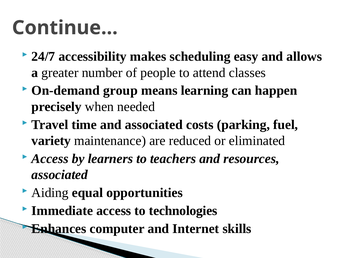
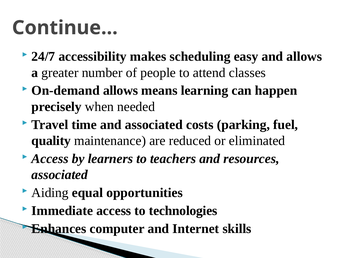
On-demand group: group -> allows (121, 91)
variety: variety -> quality (51, 141)
